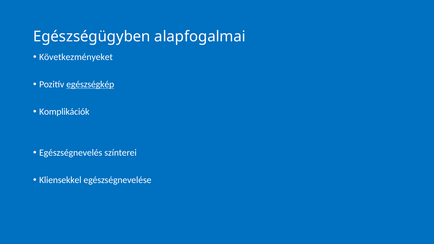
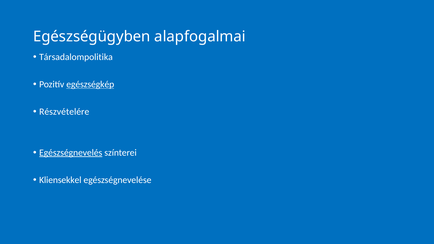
Következményeket: Következményeket -> Társadalompolitika (76, 57)
Komplikációk: Komplikációk -> Részvételére (64, 112)
Egészségnevelés underline: none -> present (71, 153)
